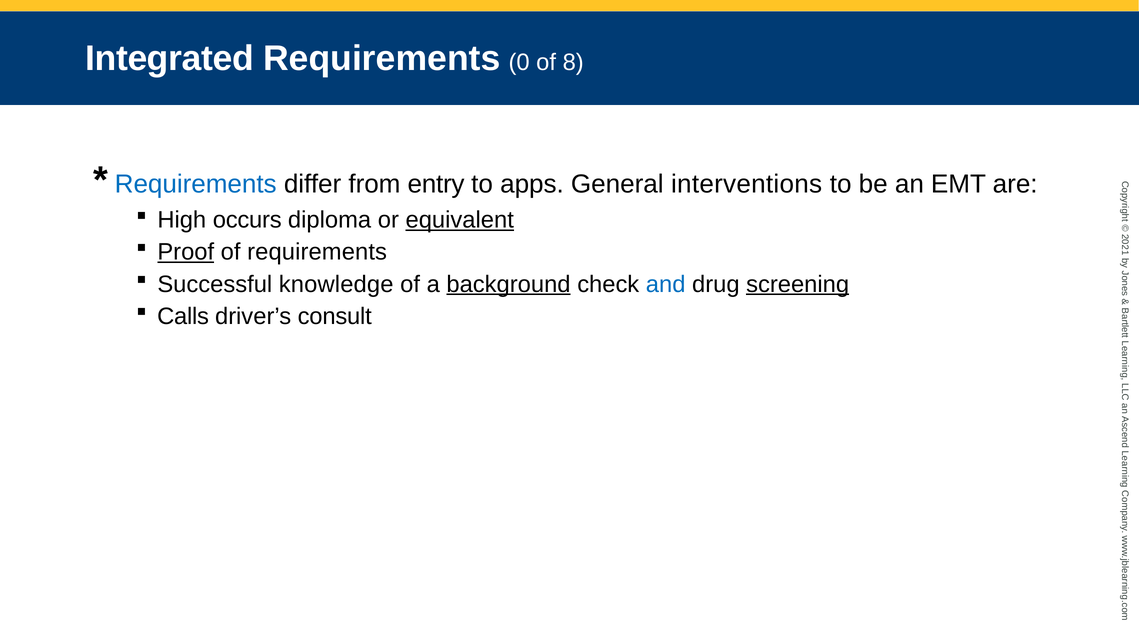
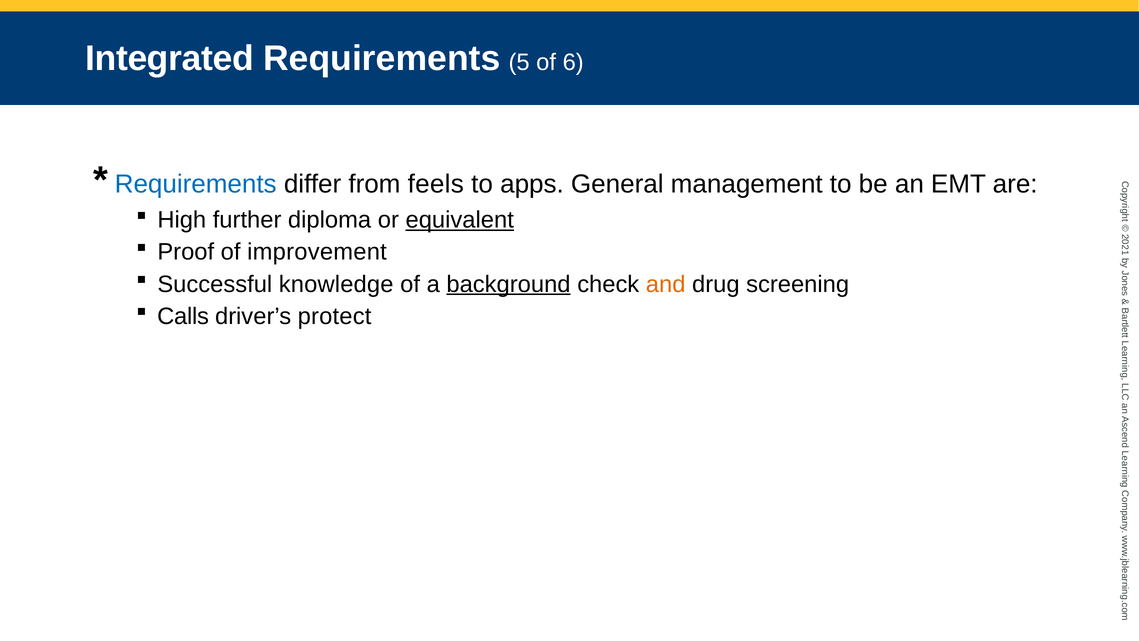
Requirements 0: 0 -> 5 (519, 62)
8: 8 -> 6 (573, 62)
entry: entry -> feels (436, 184)
interventions: interventions -> management (747, 184)
occurs: occurs -> further (247, 220)
Proof underline: present -> none (186, 252)
of requirements: requirements -> improvement (317, 252)
and colour: blue -> orange (666, 284)
screening underline: present -> none (798, 284)
consult: consult -> protect (335, 316)
